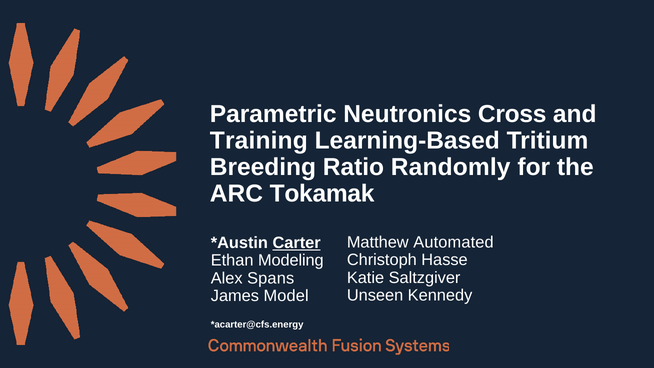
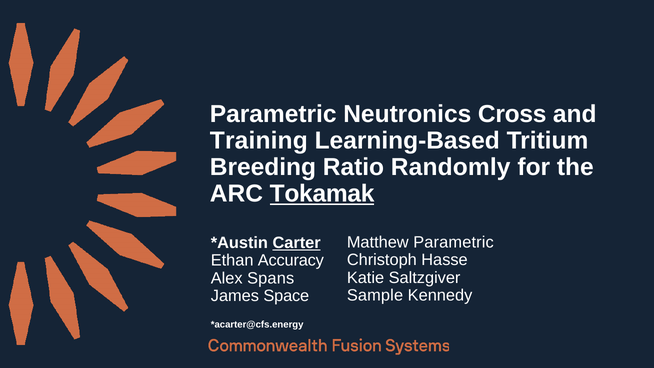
Tokamak underline: none -> present (322, 193)
Matthew Automated: Automated -> Parametric (454, 242)
Modeling: Modeling -> Accuracy (291, 260)
Unseen: Unseen -> Sample (375, 295)
Model: Model -> Space (286, 296)
